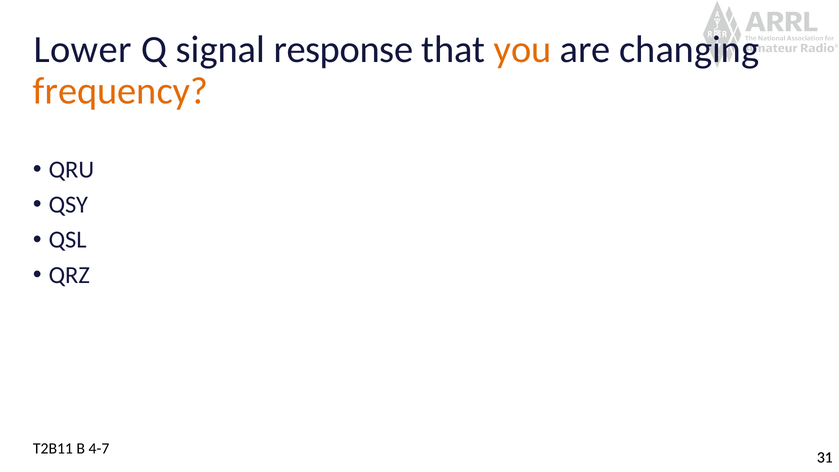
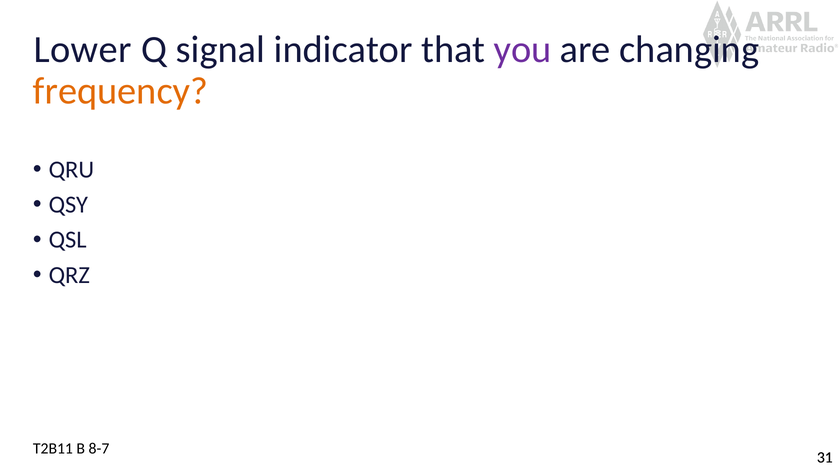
response: response -> indicator (343, 50)
you colour: orange -> purple (523, 50)
4-7: 4-7 -> 8-7 (99, 448)
